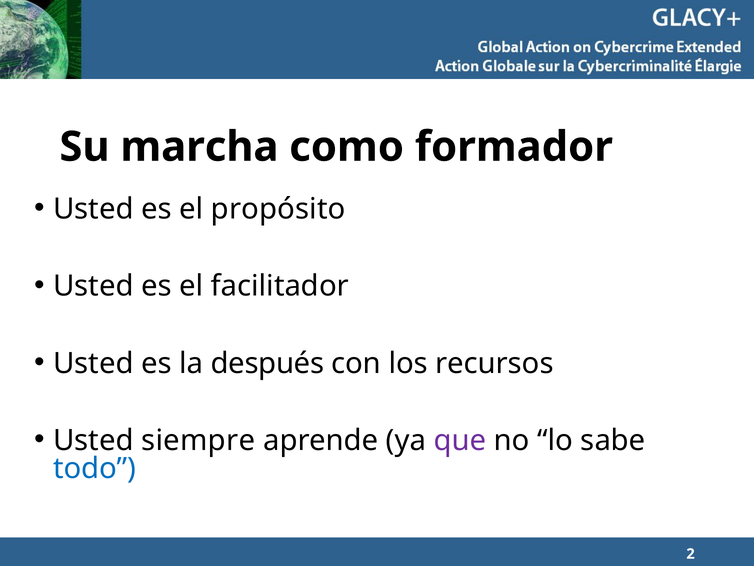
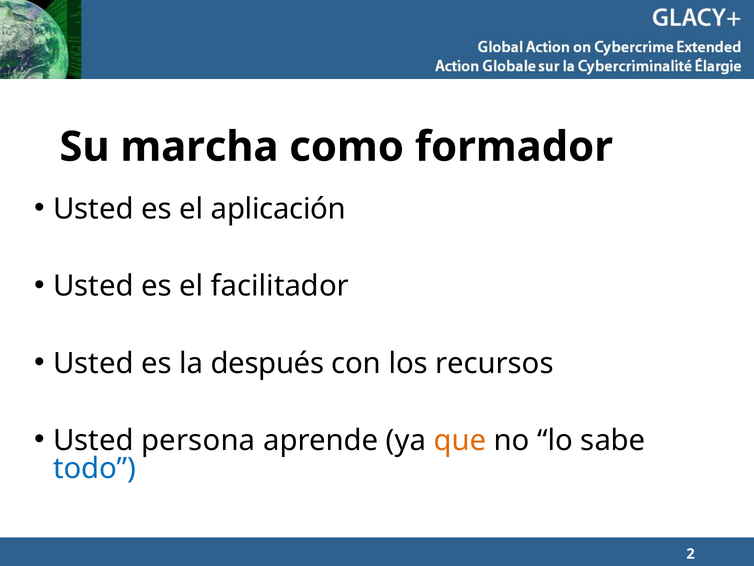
propósito: propósito -> aplicación (278, 209)
siempre: siempre -> persona (198, 440)
que colour: purple -> orange (460, 440)
